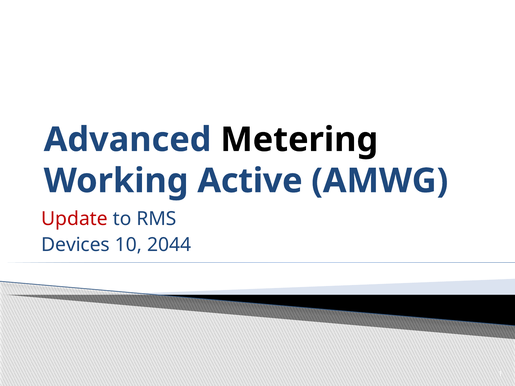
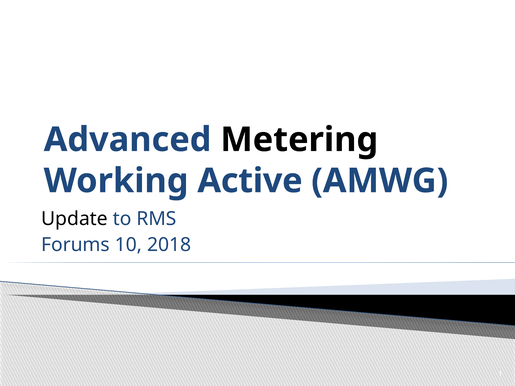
Update colour: red -> black (74, 219)
Devices: Devices -> Forums (76, 245)
2044: 2044 -> 2018 (169, 245)
